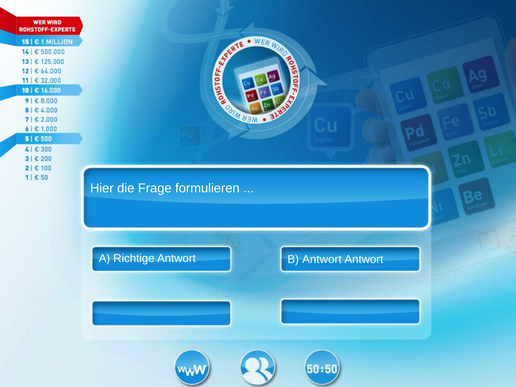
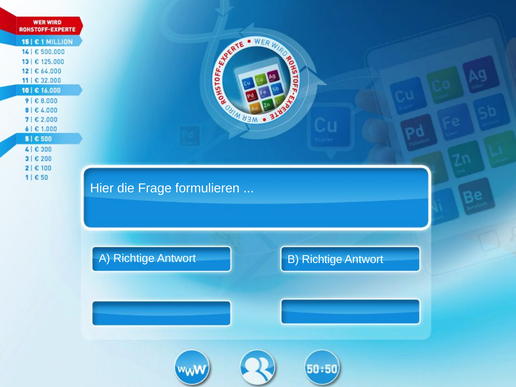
B Antwort: Antwort -> Richtige (322, 259)
